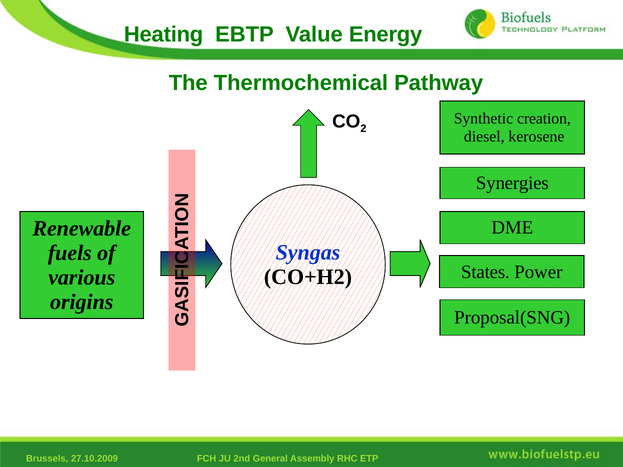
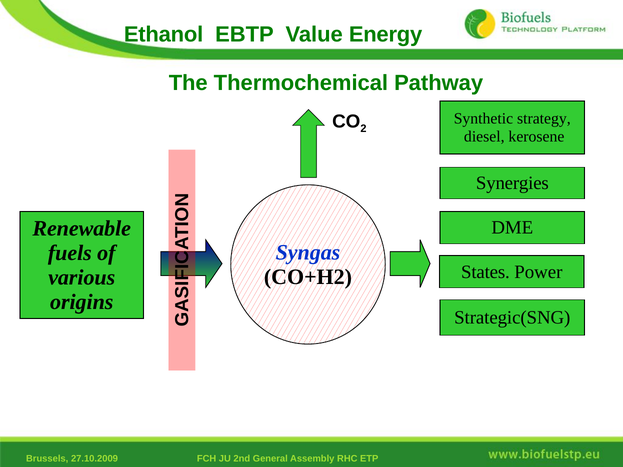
Heating: Heating -> Ethanol (164, 34)
creation: creation -> strategy (544, 119)
Proposal(SNG: Proposal(SNG -> Strategic(SNG (512, 318)
